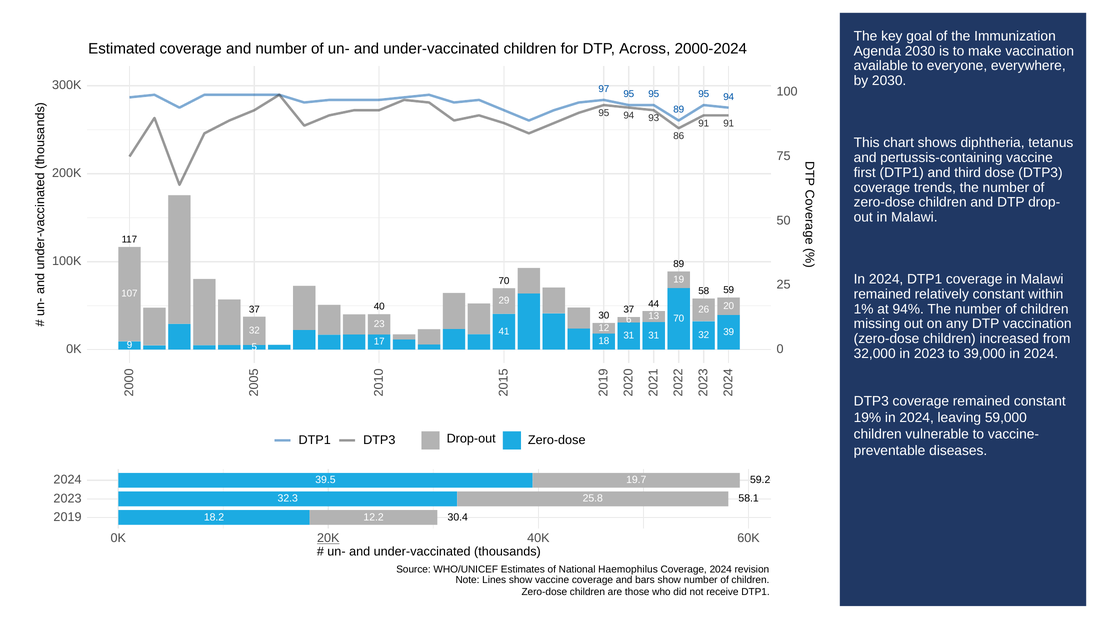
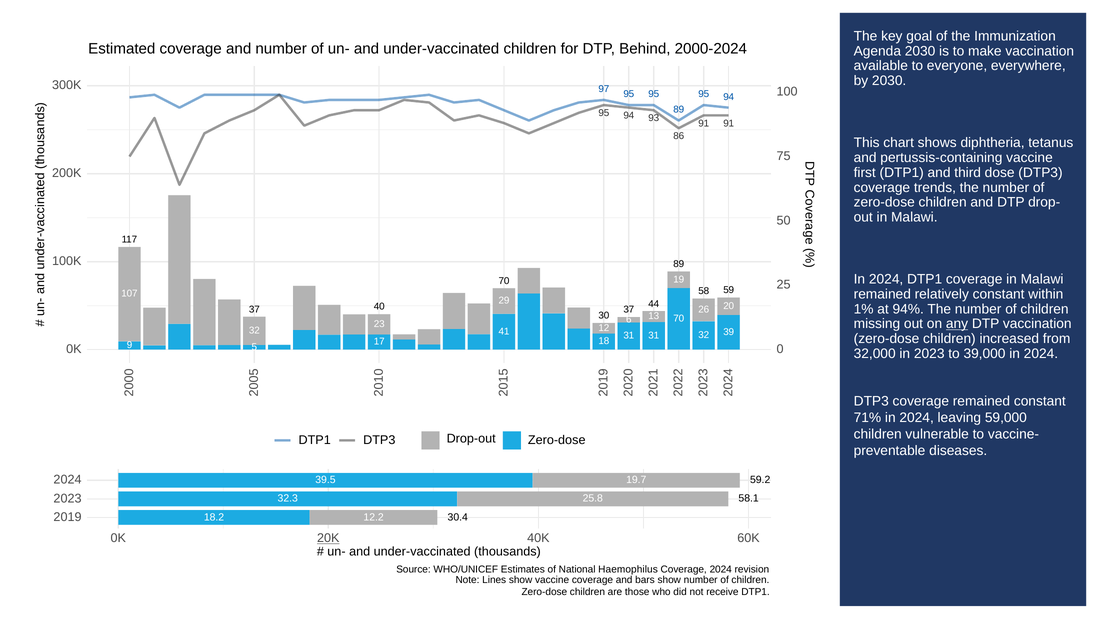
Across: Across -> Behind (645, 49)
any underline: none -> present (957, 324)
19%: 19% -> 71% (867, 418)
